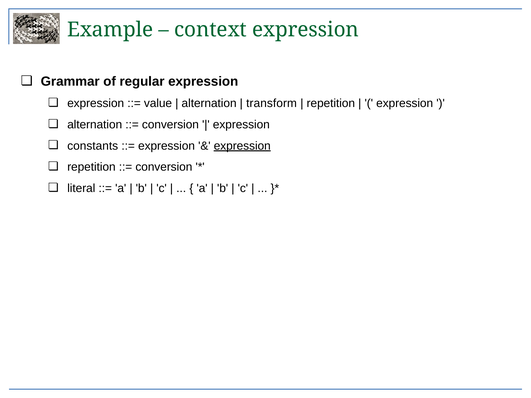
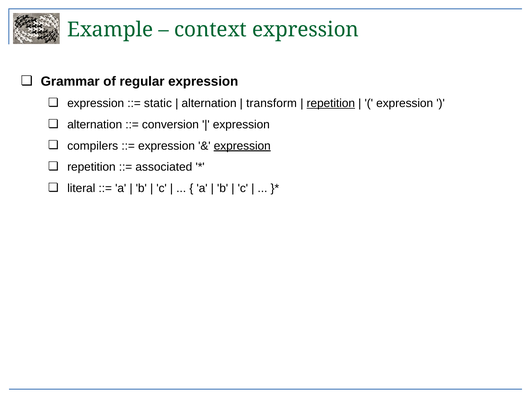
value: value -> static (158, 103)
repetition underline: none -> present (331, 103)
constants: constants -> compilers (93, 146)
conversion: conversion -> associated (164, 167)
